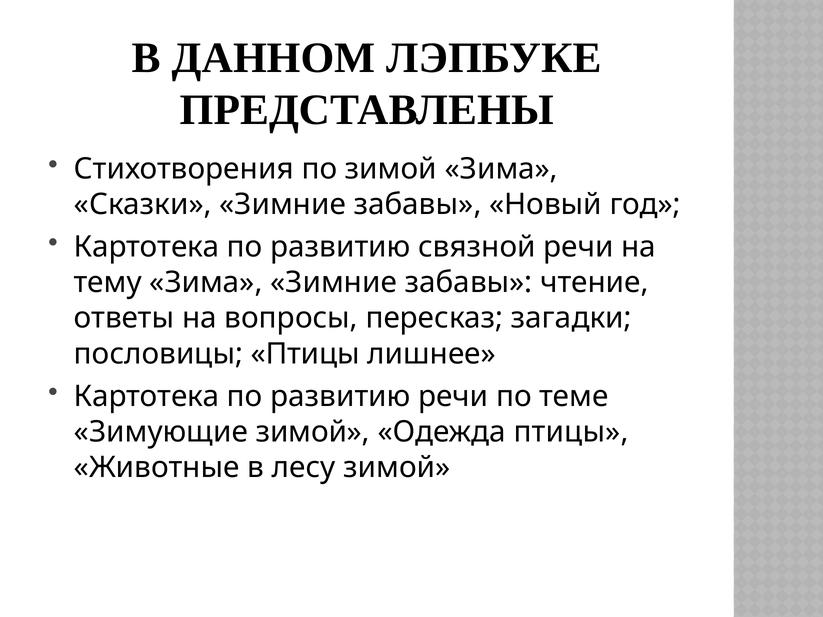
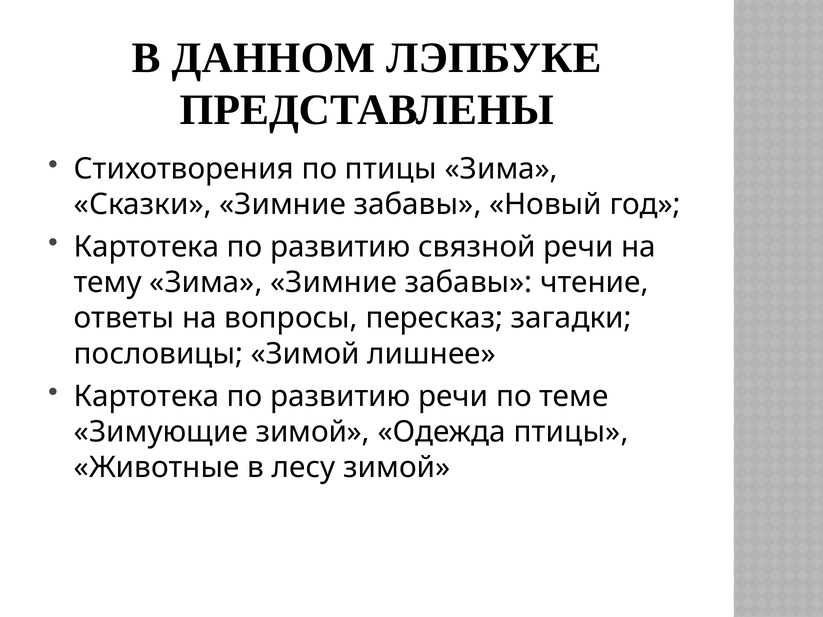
по зимой: зимой -> птицы (391, 169)
пословицы Птицы: Птицы -> Зимой (305, 354)
